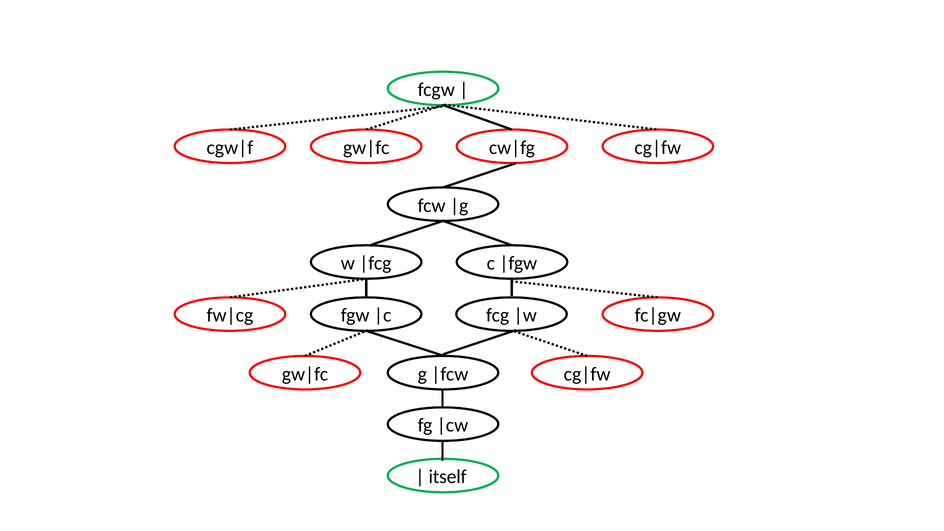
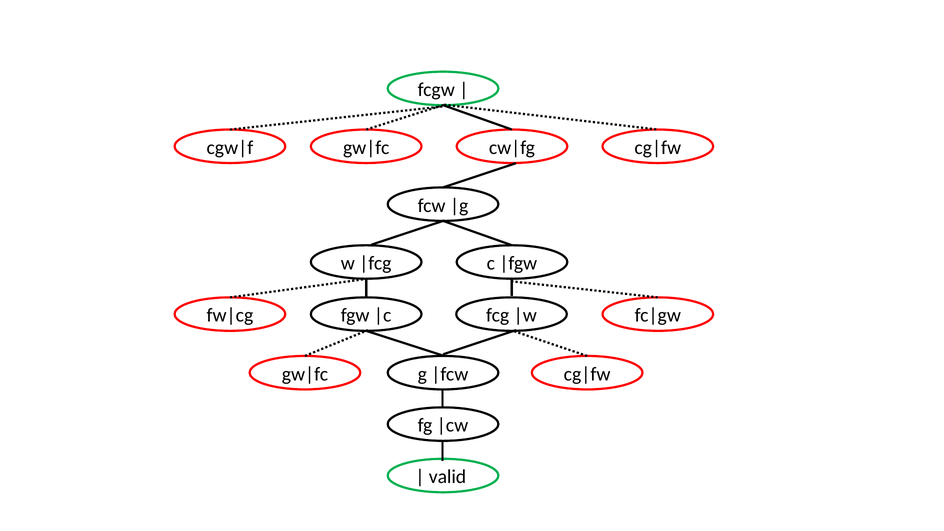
itself: itself -> valid (448, 477)
